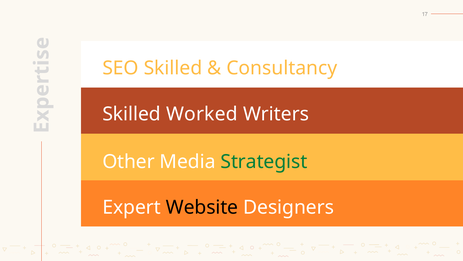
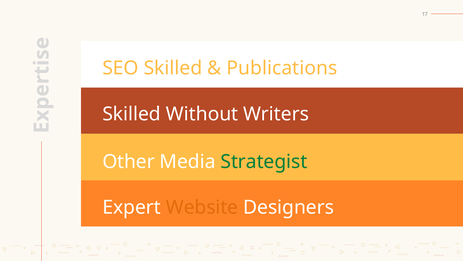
Consultancy: Consultancy -> Publications (282, 68)
Worked: Worked -> Without (202, 114)
Website colour: black -> orange (202, 207)
